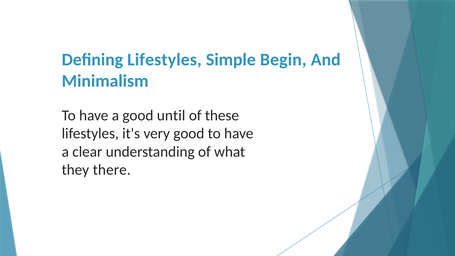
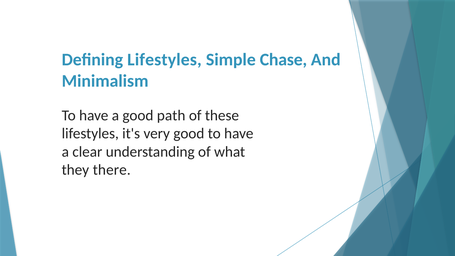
Begin: Begin -> Chase (283, 60)
until: until -> path (171, 115)
